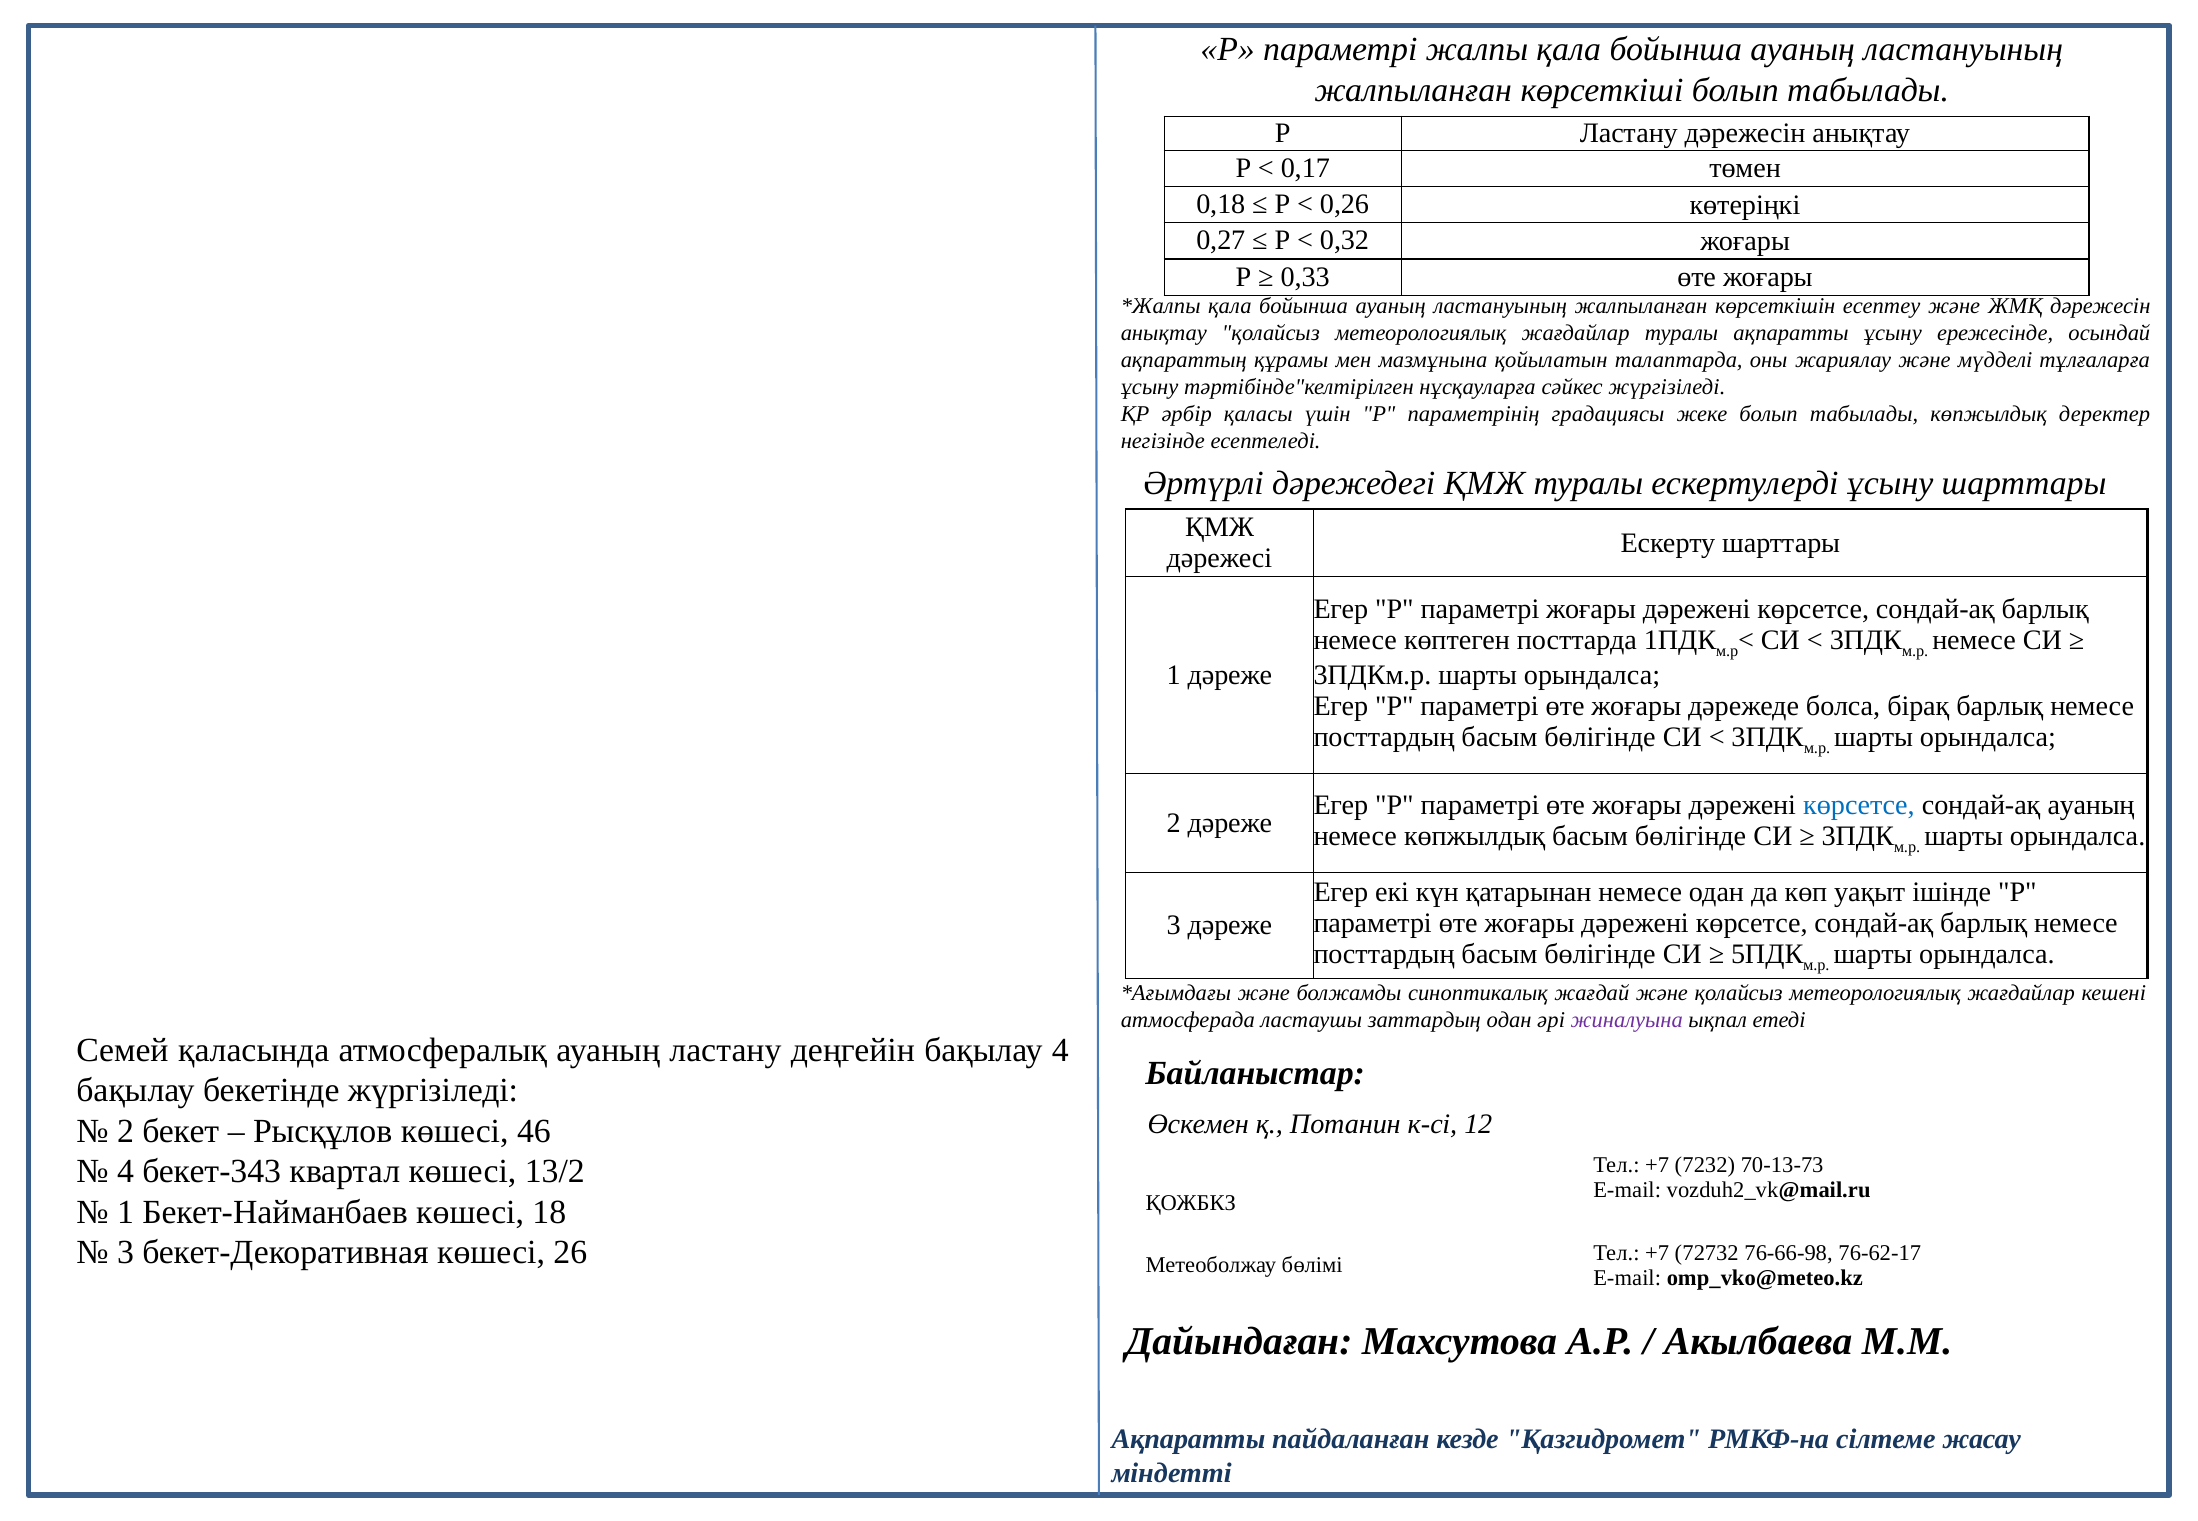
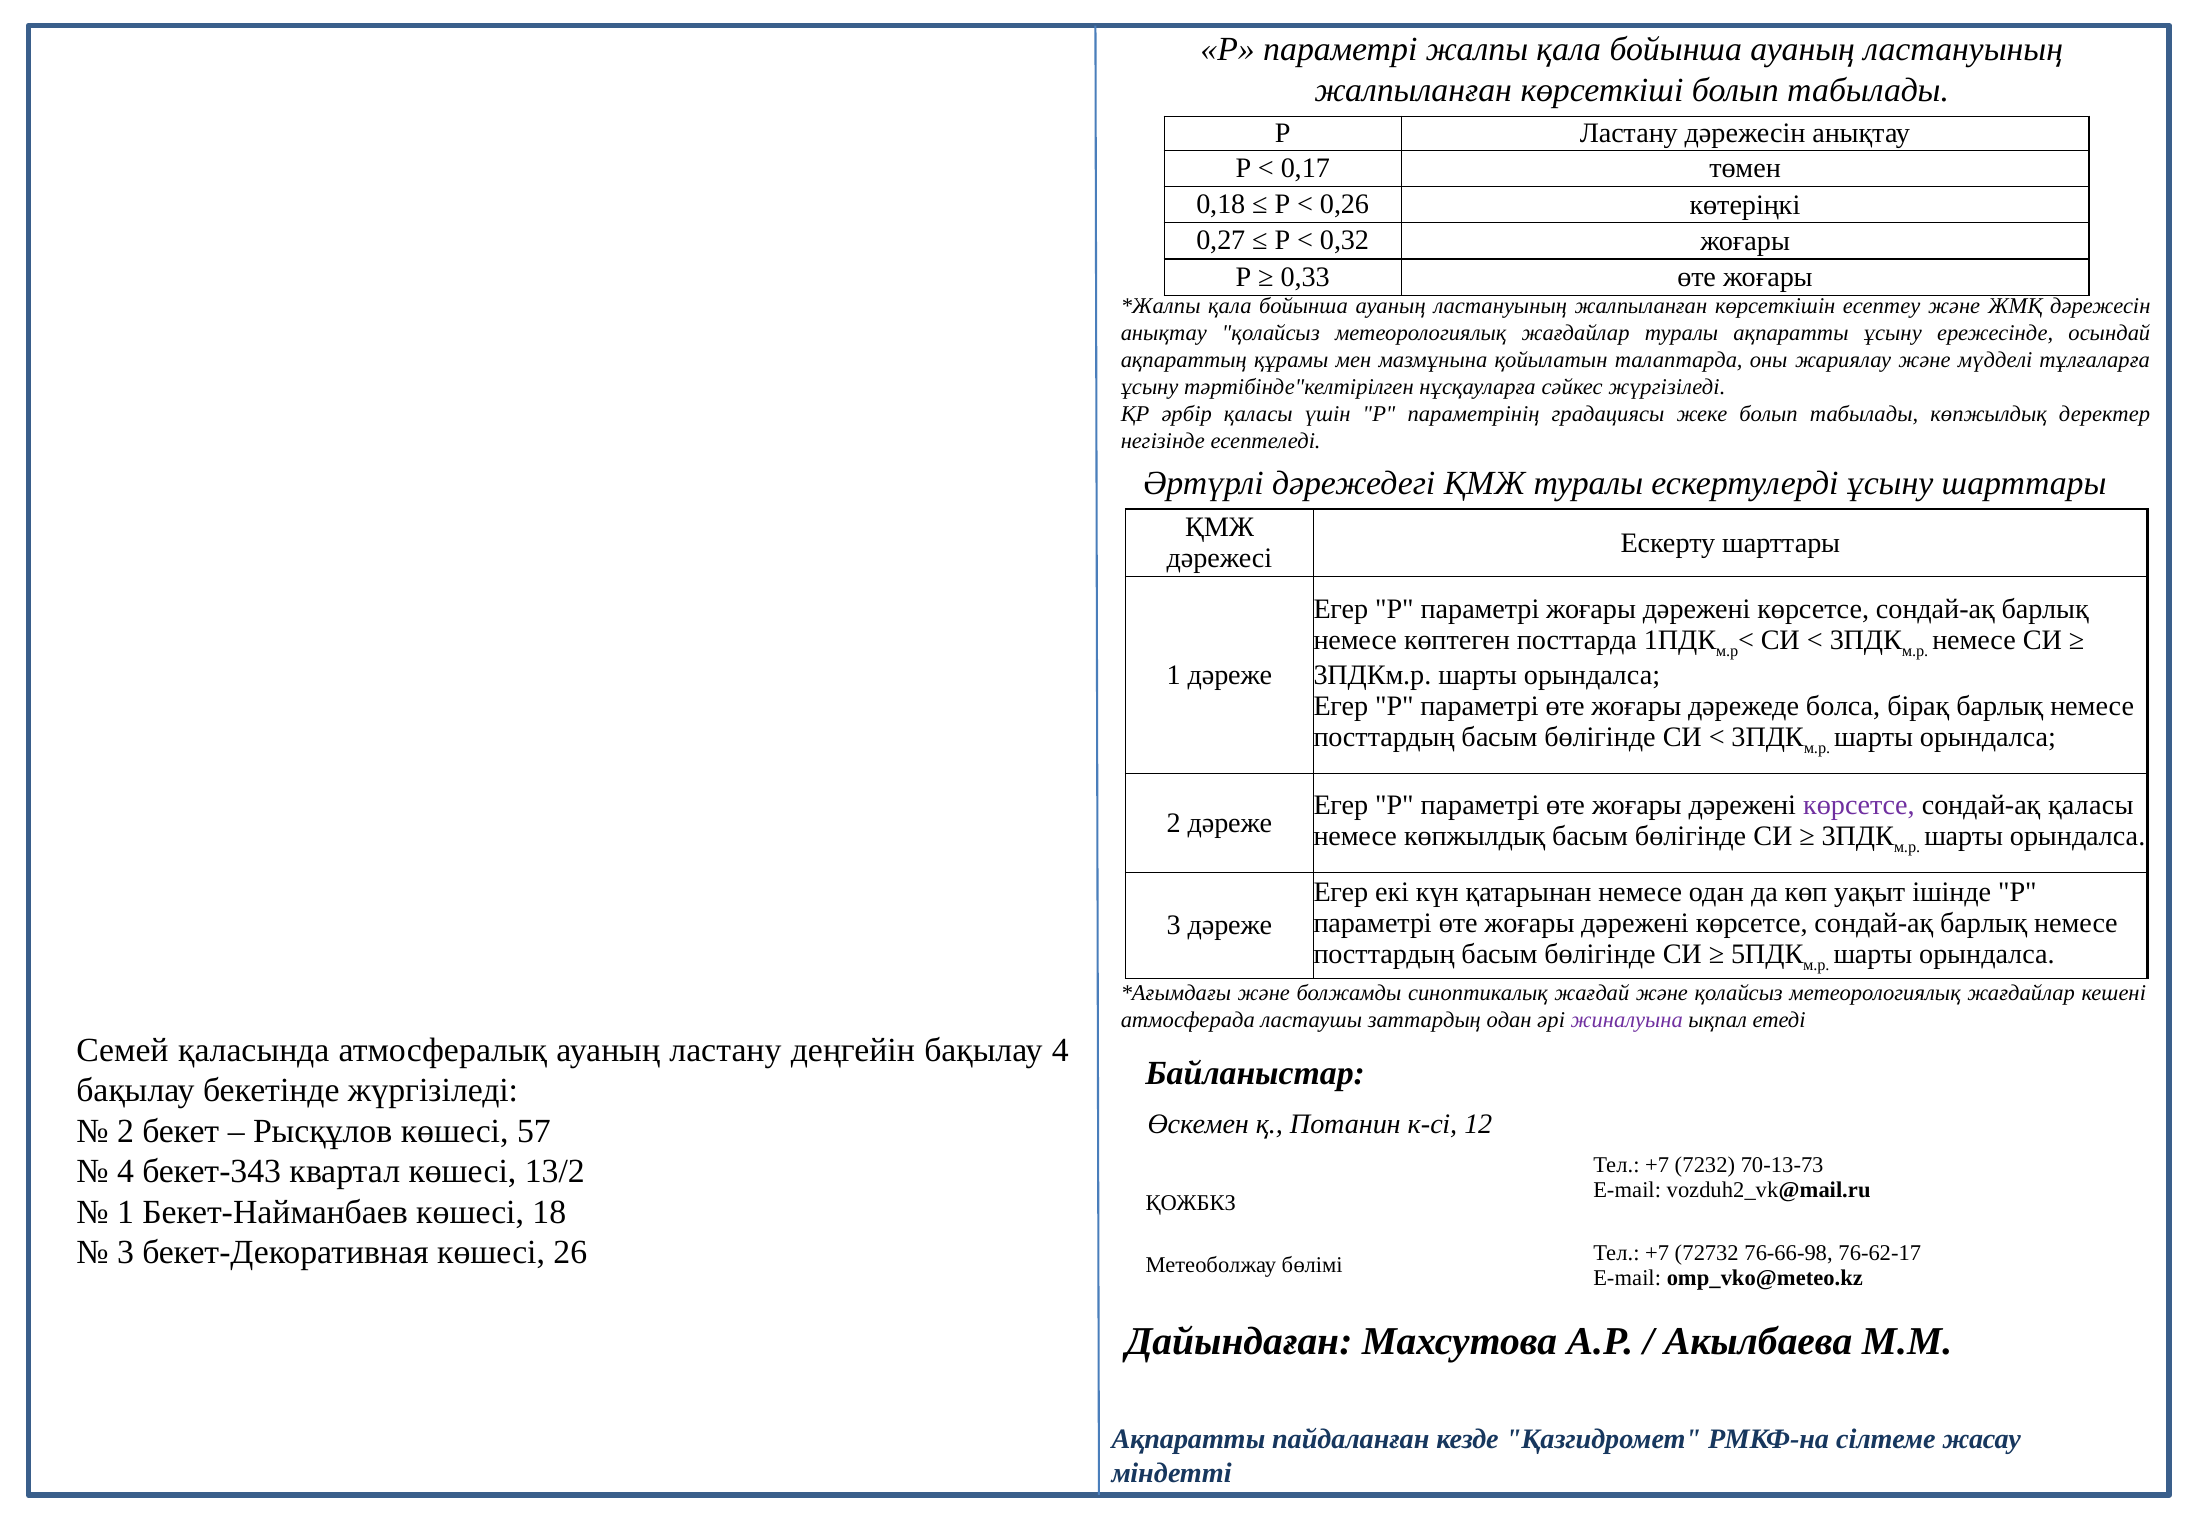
көрсетсе colour: blue -> purple (1859, 806)
сондай-ақ ауаның: ауаның -> қаласы (2091, 806)
46: 46 -> 57 (534, 1132)
